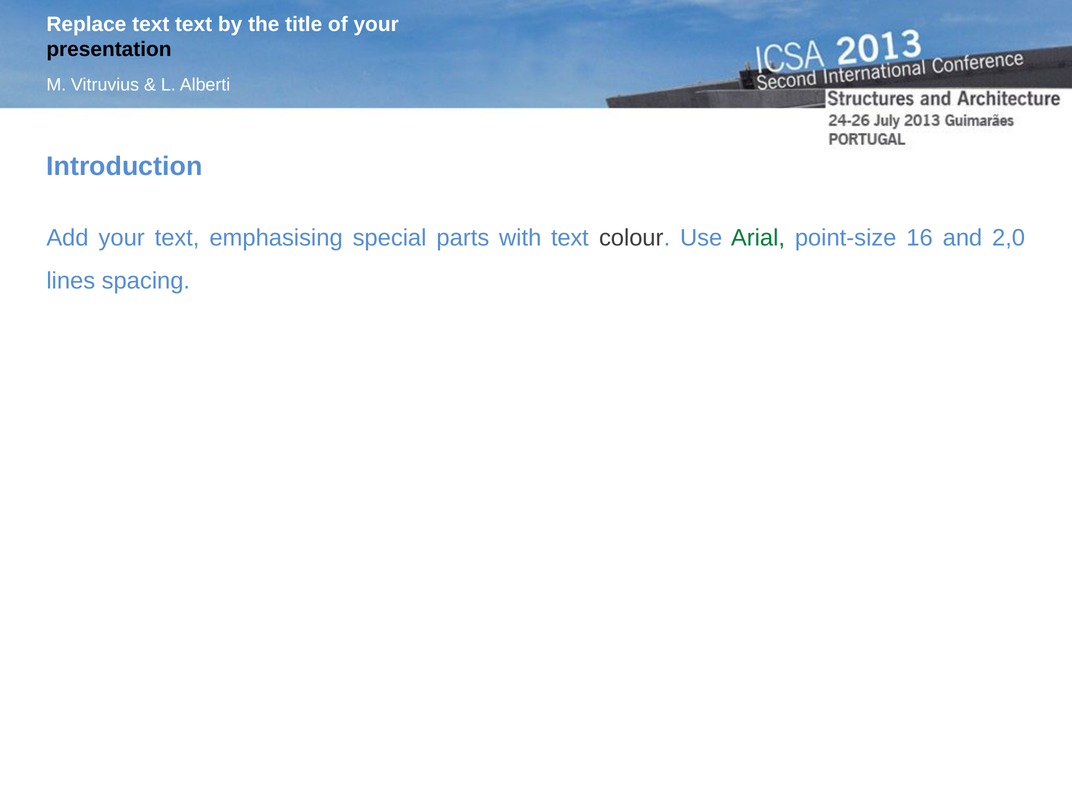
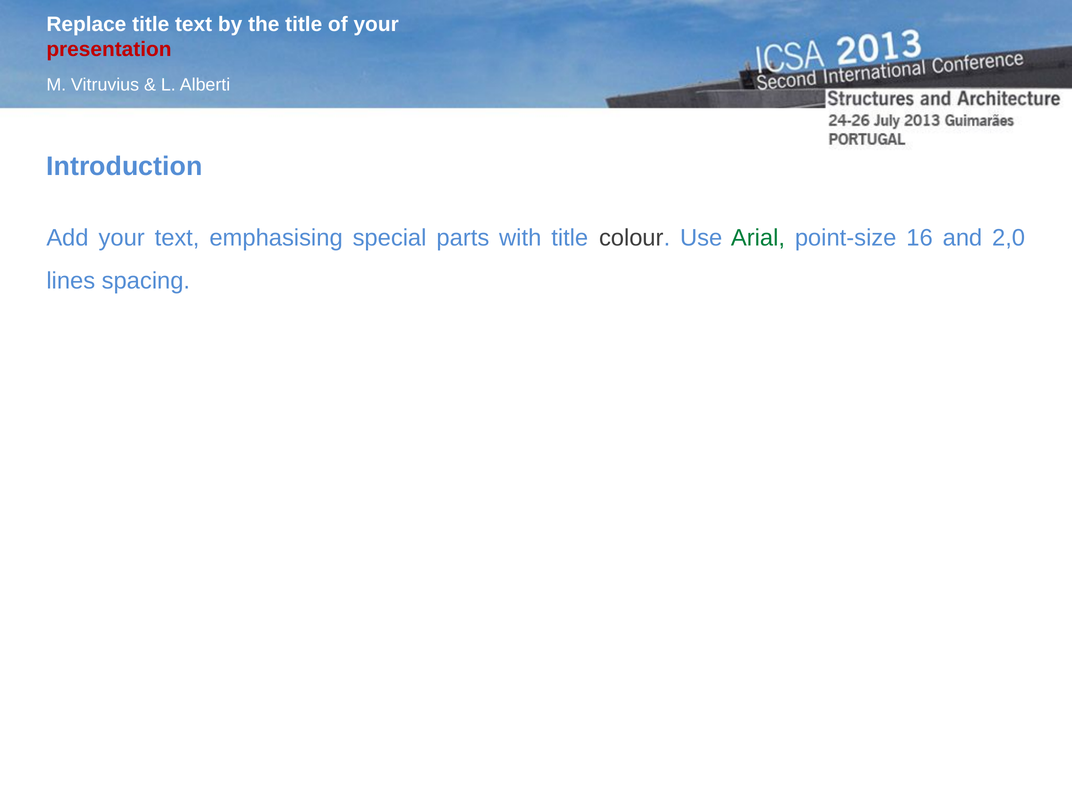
Replace text: text -> title (151, 24)
presentation colour: black -> red (109, 49)
with text: text -> title (570, 238)
